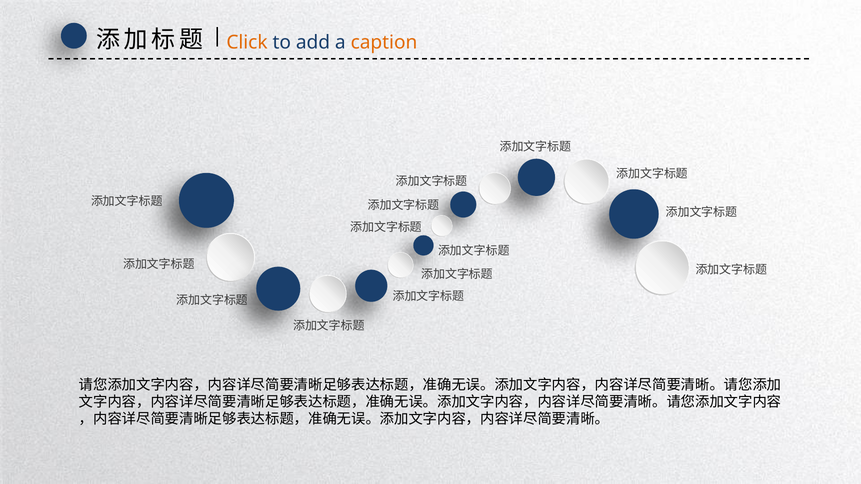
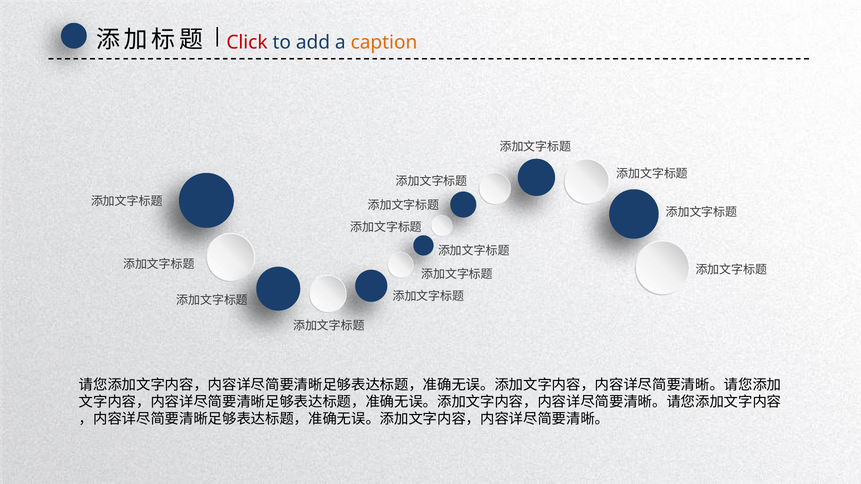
Click colour: orange -> red (247, 42)
